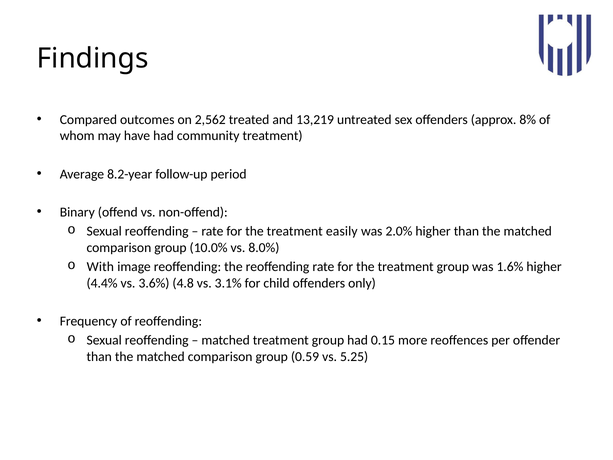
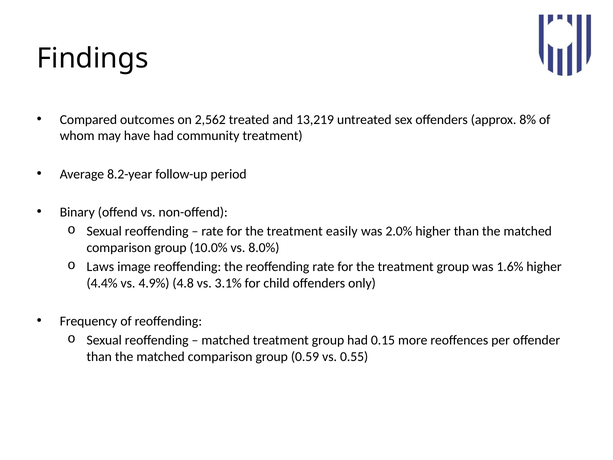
With: With -> Laws (100, 267)
3.6%: 3.6% -> 4.9% (154, 283)
5.25: 5.25 -> 0.55 (354, 356)
